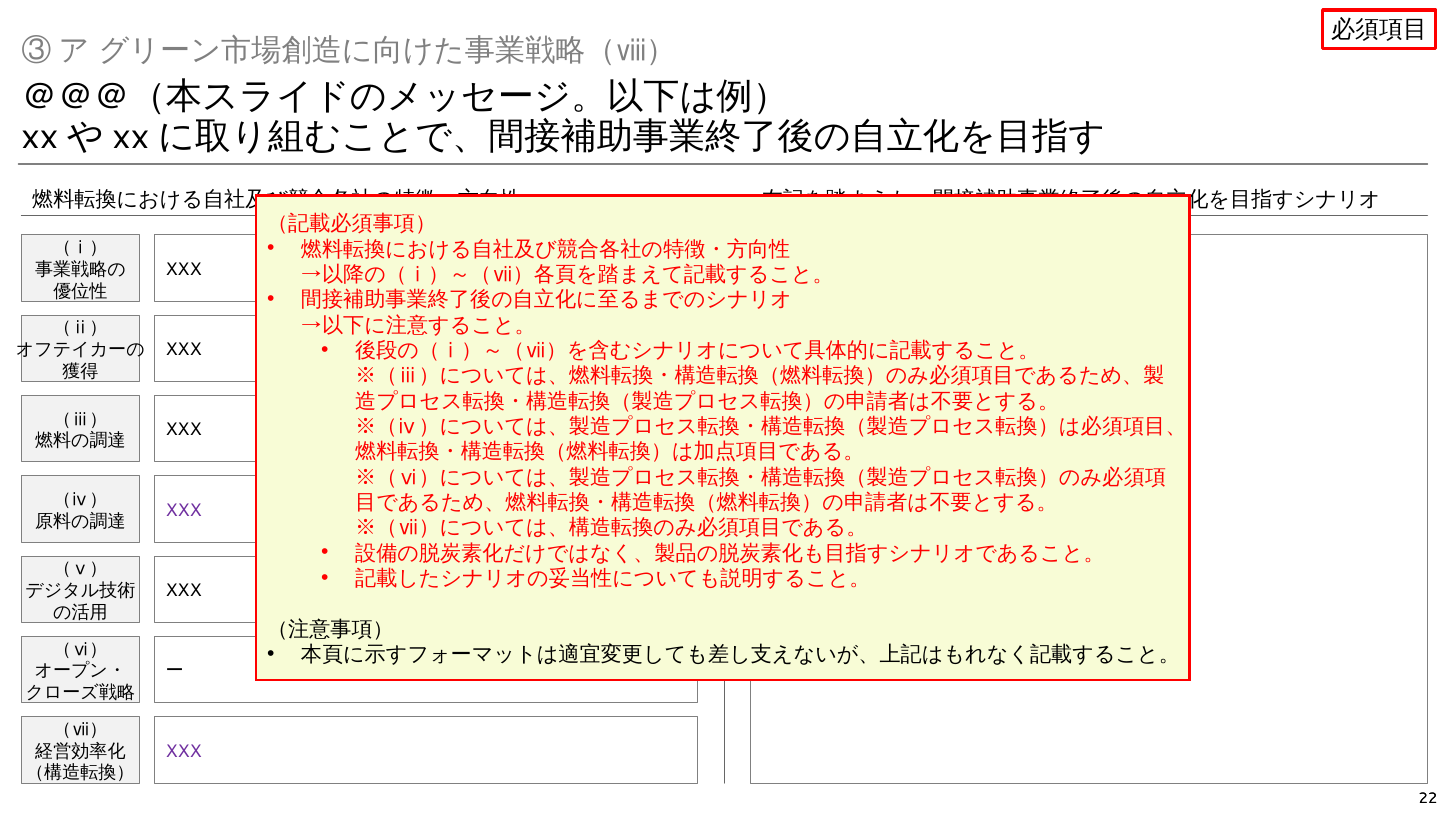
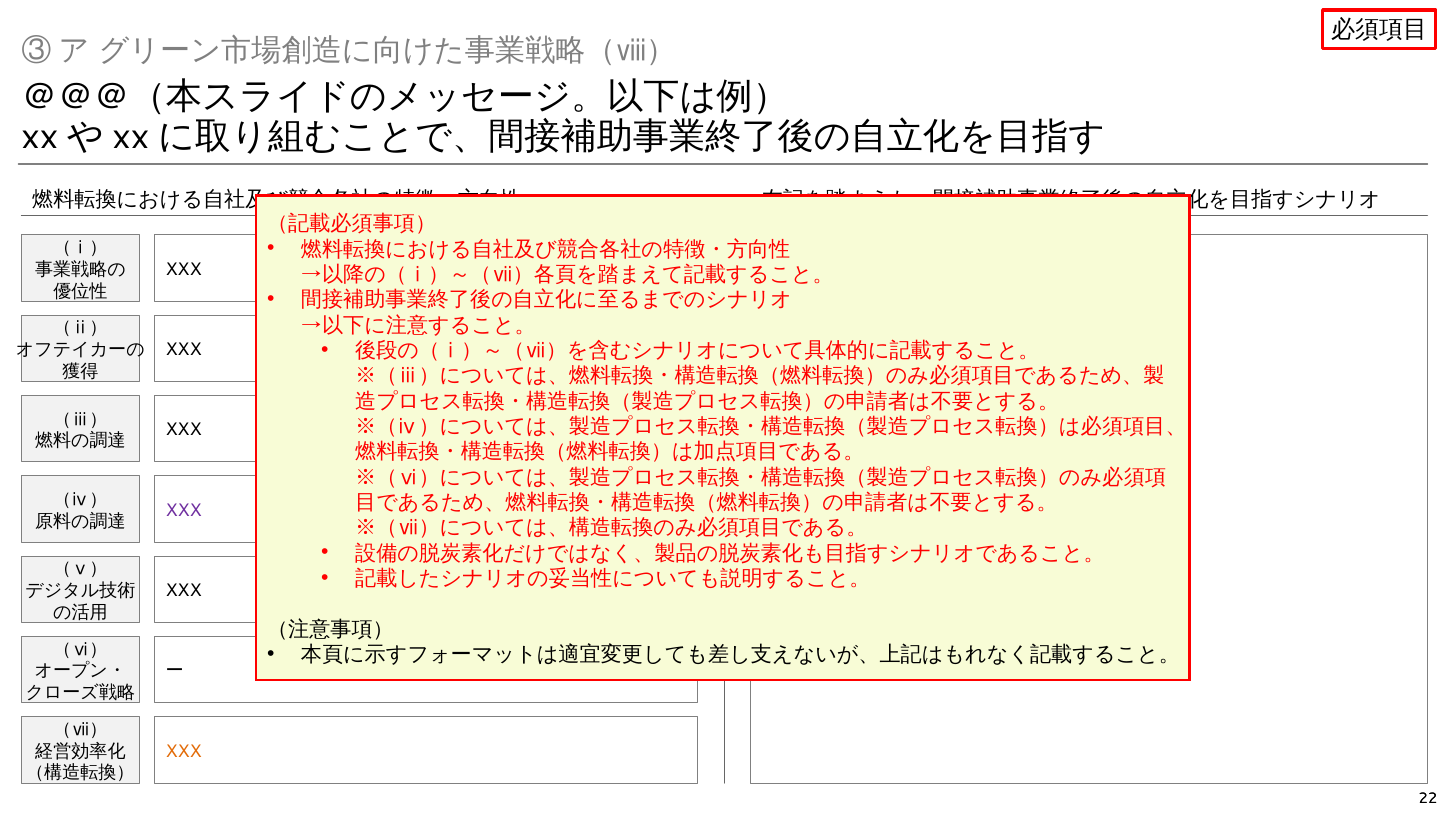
XXX colour: purple -> orange (184, 751)
